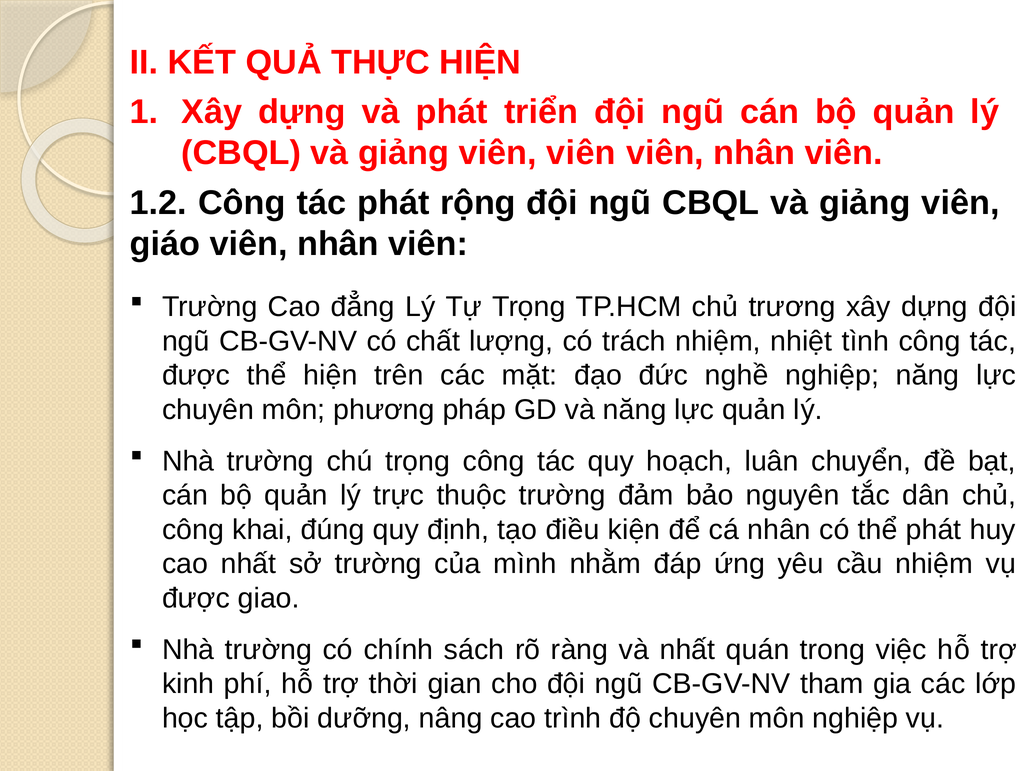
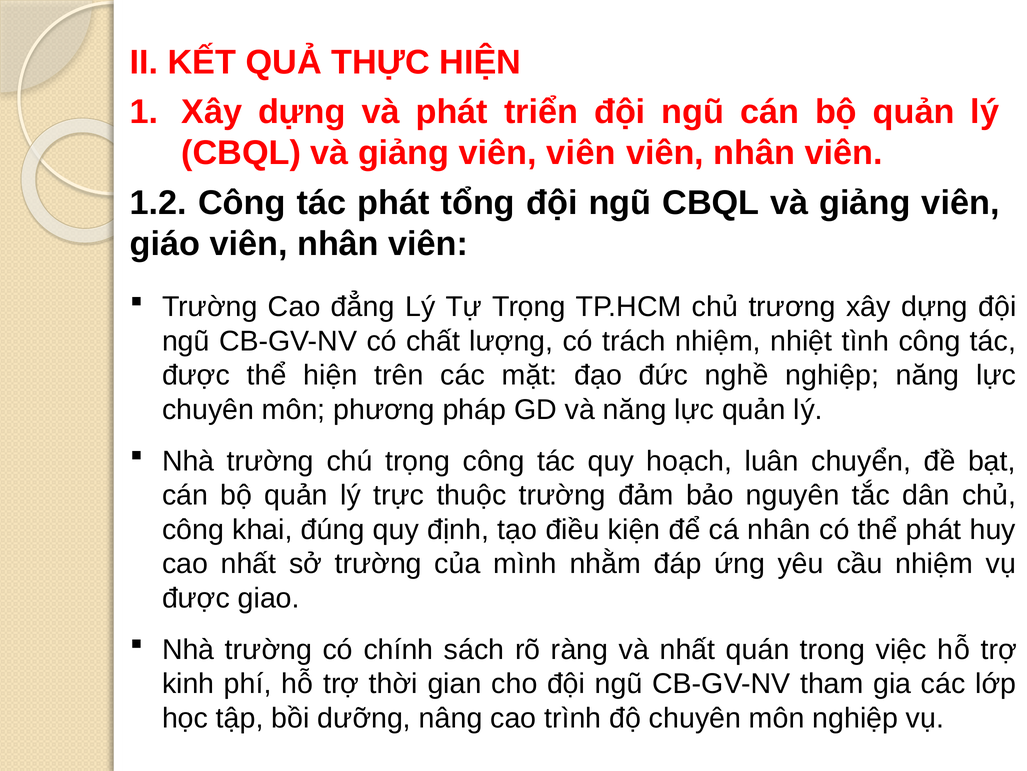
rộng: rộng -> tổng (478, 203)
